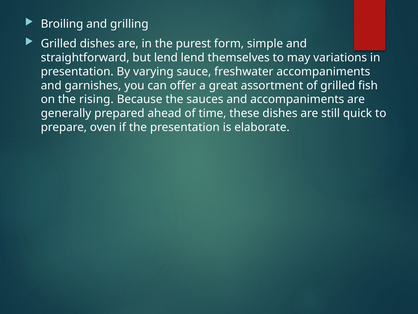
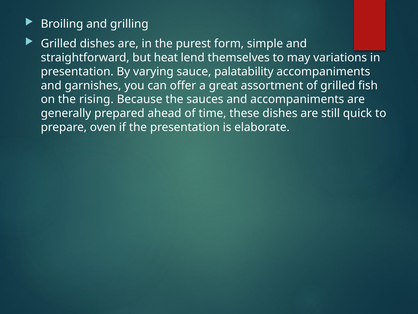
but lend: lend -> heat (166, 57)
freshwater: freshwater -> palatability (244, 71)
